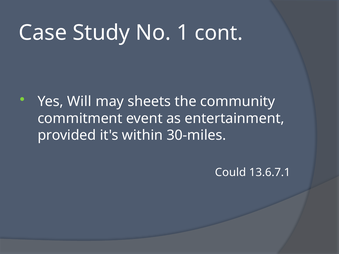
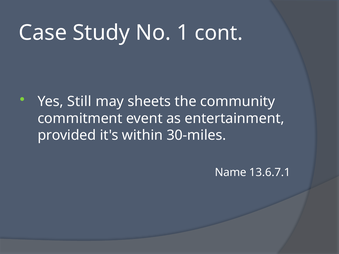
Will: Will -> Still (79, 102)
Could: Could -> Name (231, 173)
